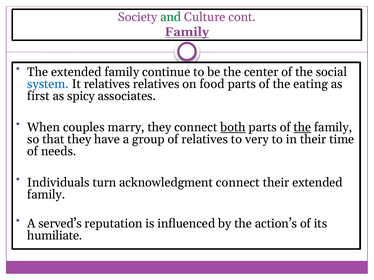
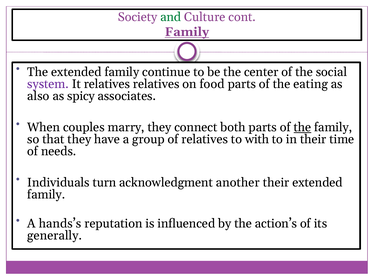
system colour: blue -> purple (48, 84)
first: first -> also (38, 96)
both underline: present -> none (233, 128)
very: very -> with (257, 139)
acknowledgment connect: connect -> another (238, 183)
served’s: served’s -> hands’s (60, 224)
humiliate: humiliate -> generally (55, 236)
